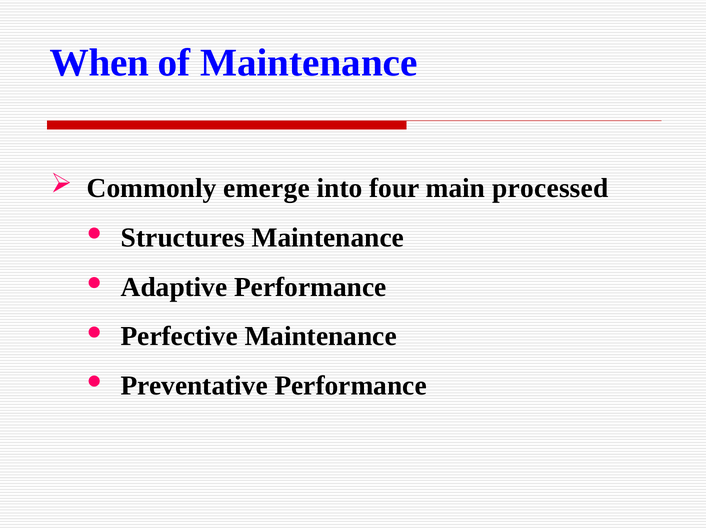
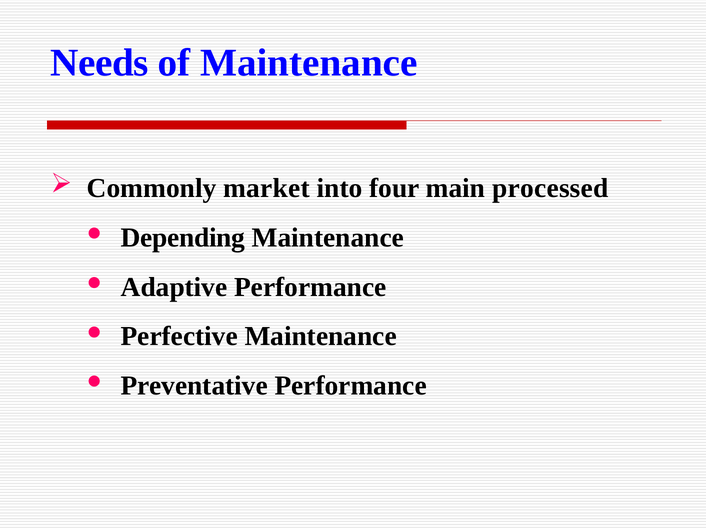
When: When -> Needs (99, 63)
emerge: emerge -> market (266, 188)
Structures: Structures -> Depending (183, 238)
